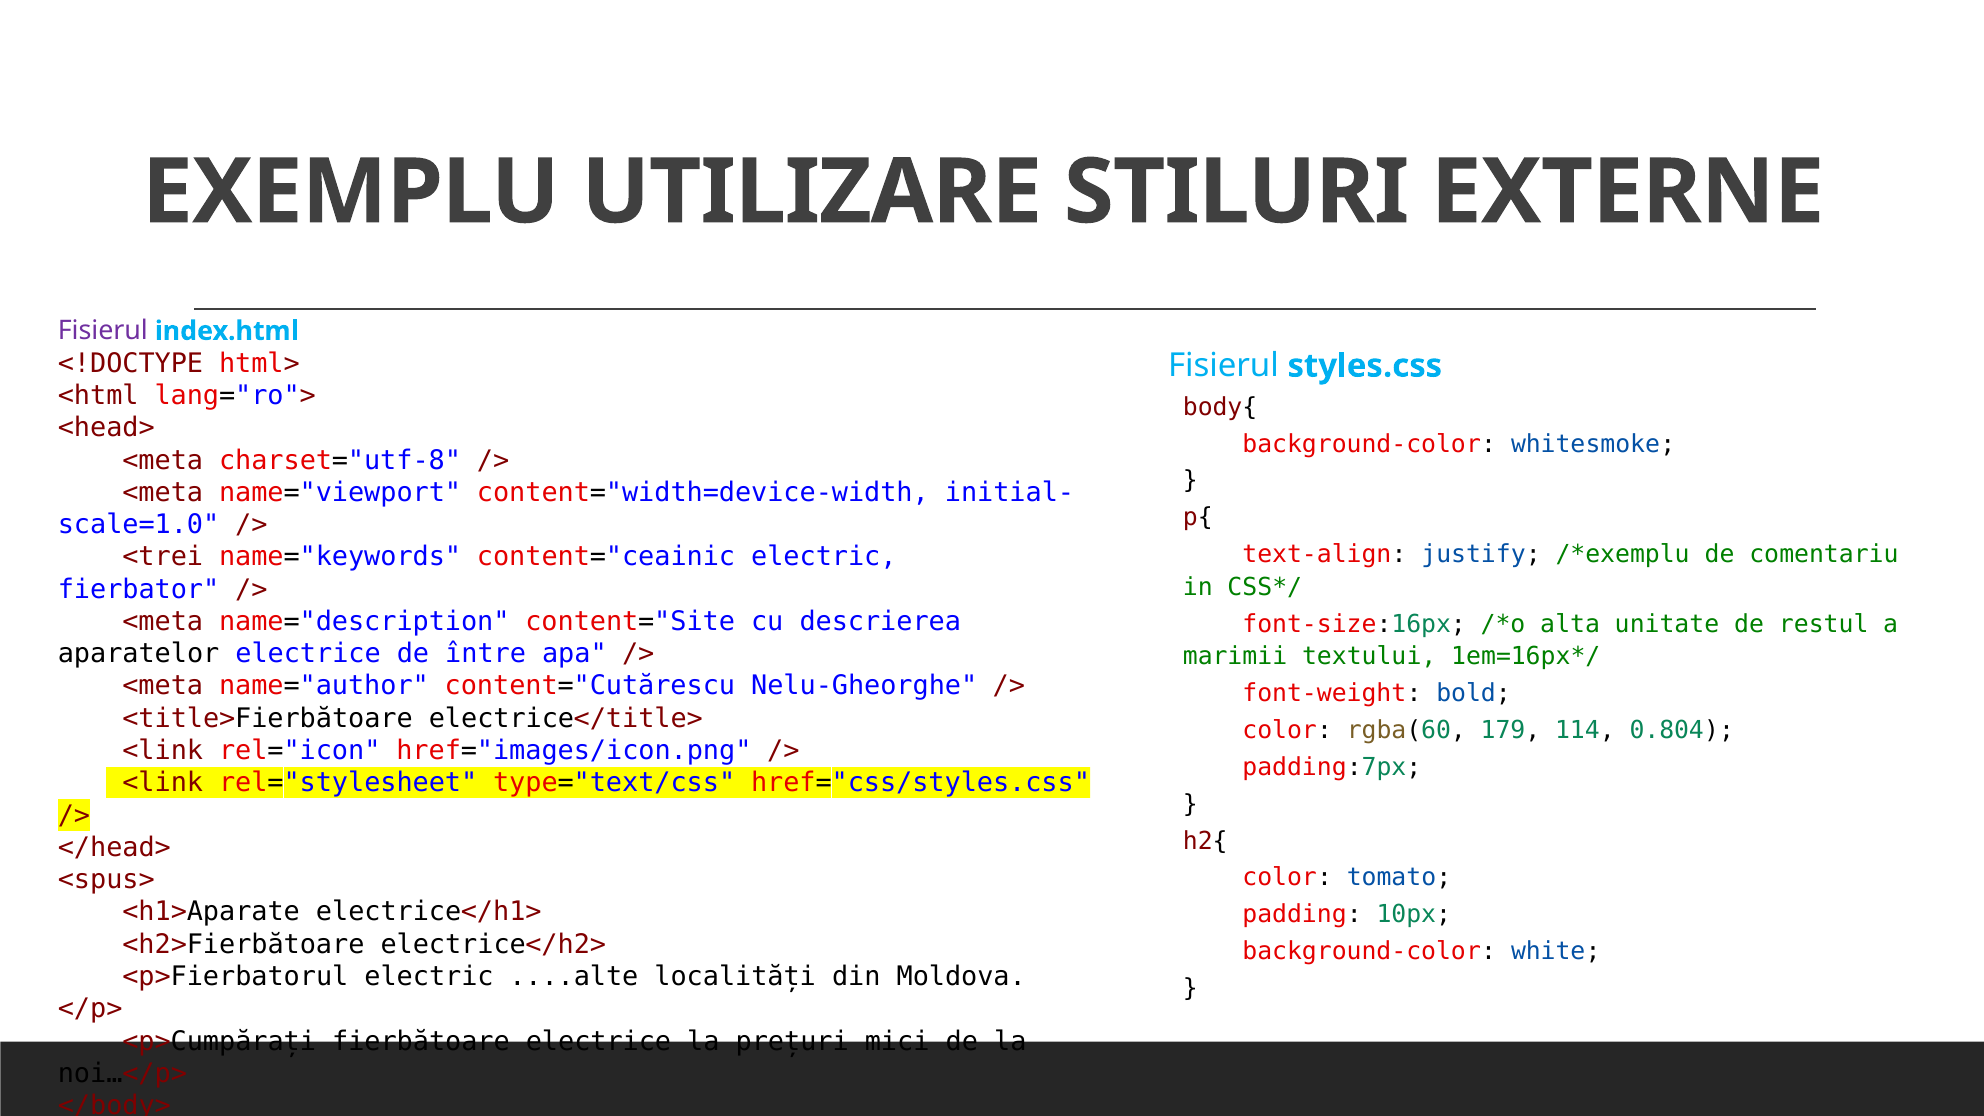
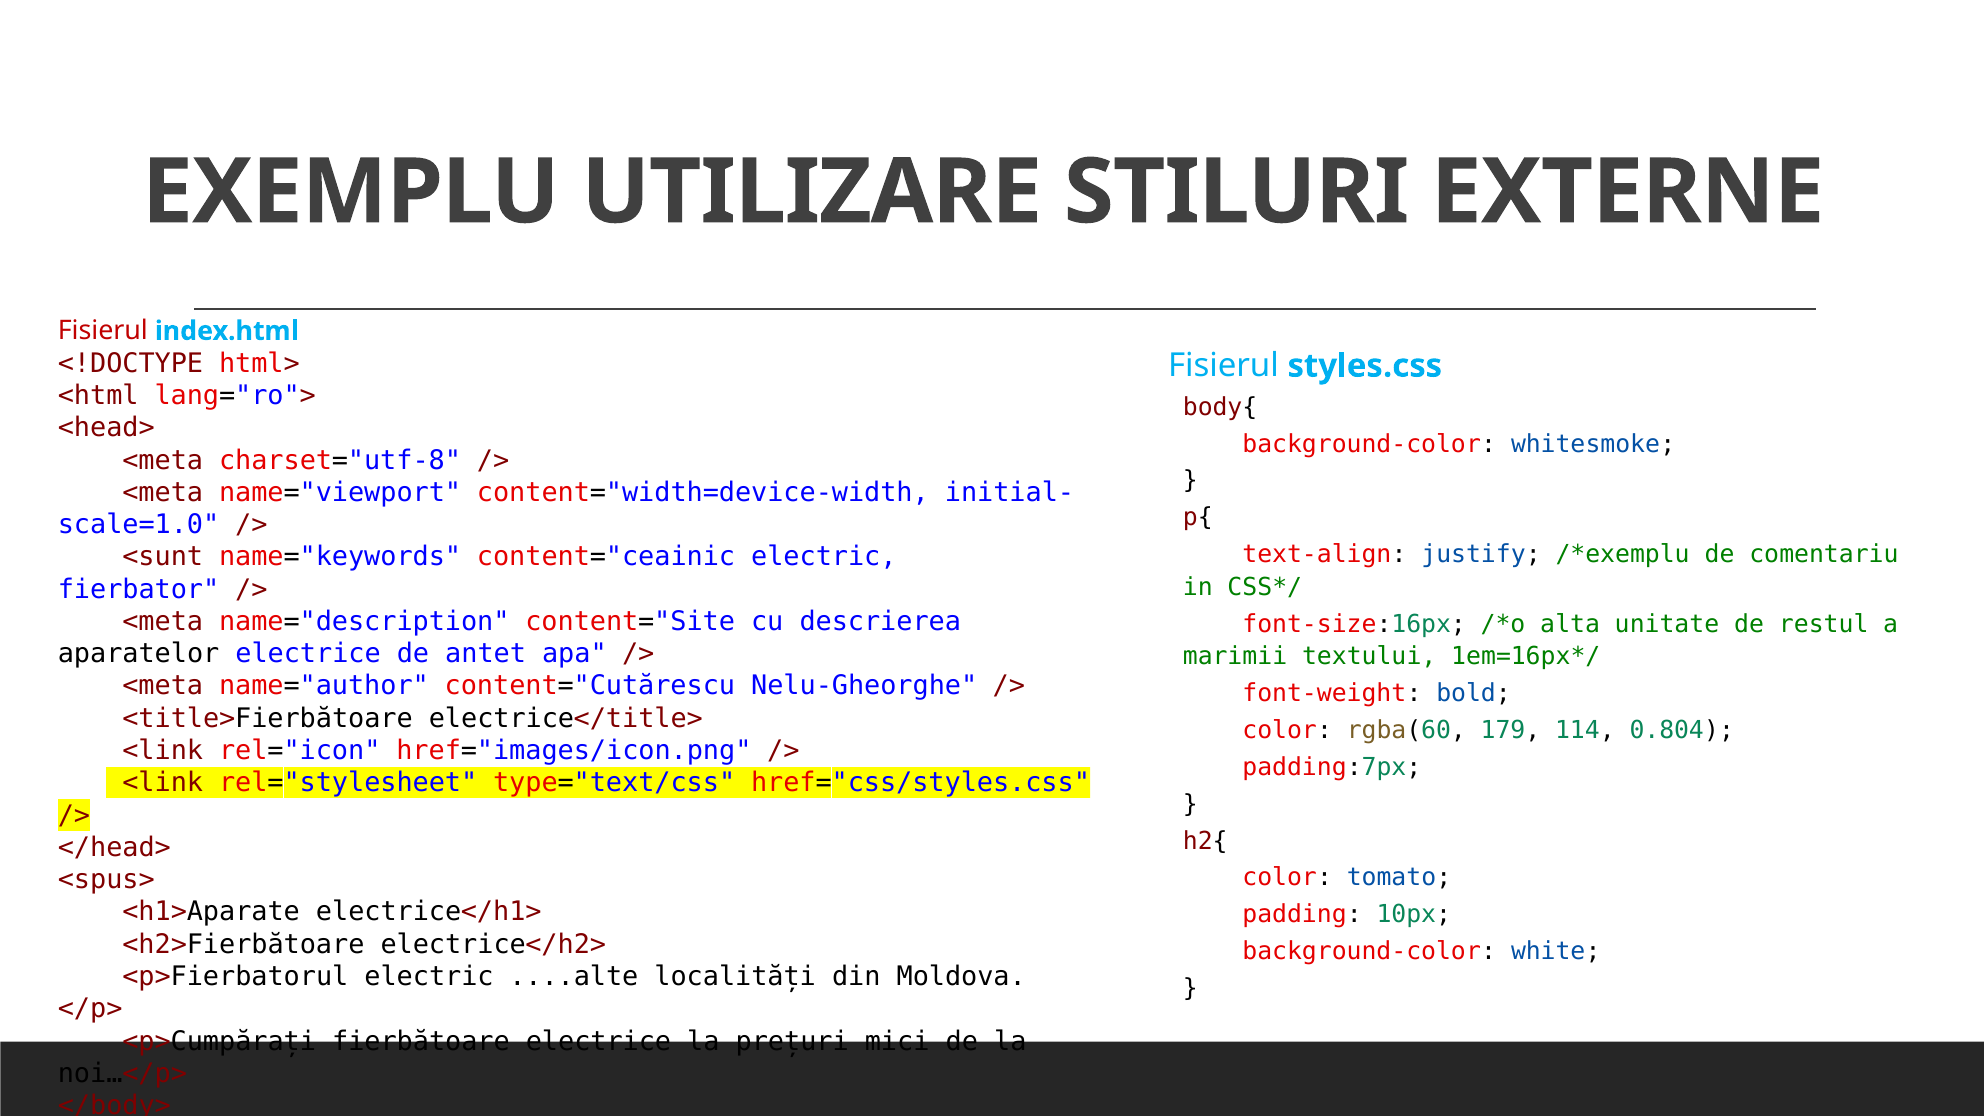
Fisierul colour: purple -> red (103, 331)
<trei: <trei -> <sunt (163, 557)
între: între -> antet (486, 654)
